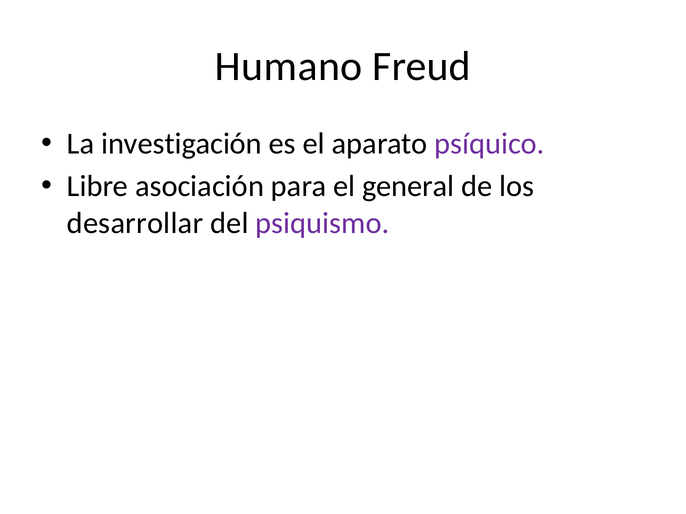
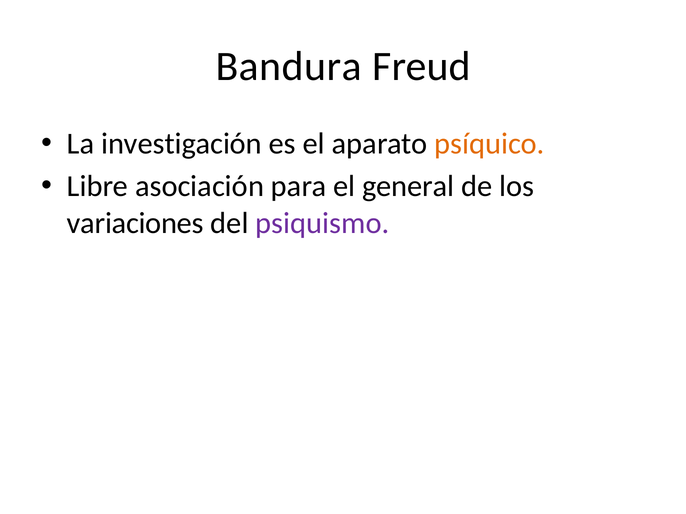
Humano: Humano -> Bandura (289, 66)
psíquico colour: purple -> orange (489, 144)
desarrollar: desarrollar -> variaciones (135, 223)
